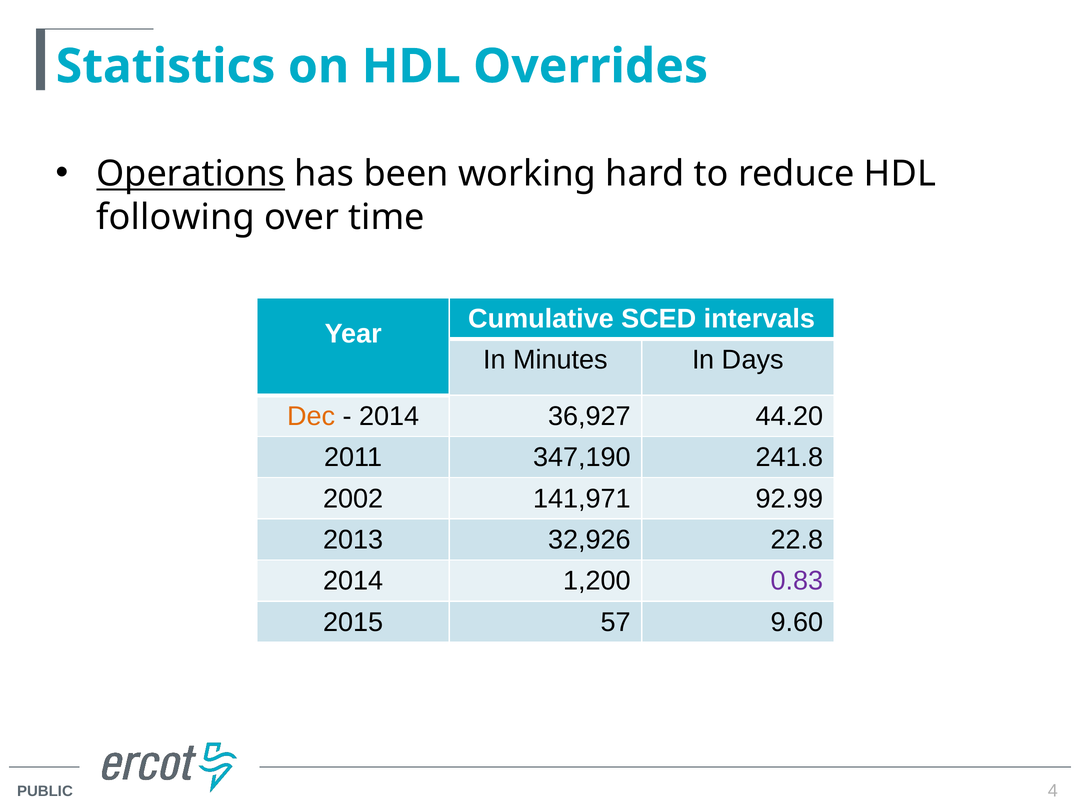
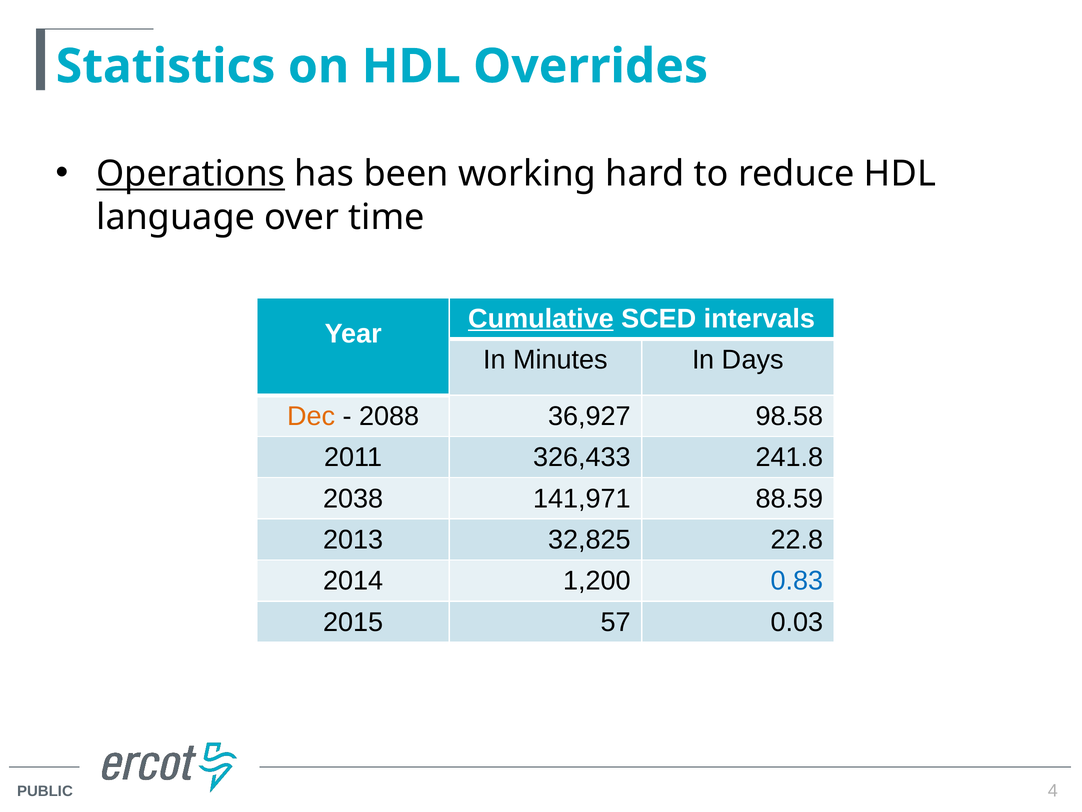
following: following -> language (176, 217)
Cumulative underline: none -> present (541, 319)
2014: 2014 -> 2088 (389, 416)
44.20: 44.20 -> 98.58 (789, 416)
347,190: 347,190 -> 326,433 (582, 457)
2002: 2002 -> 2038 (353, 498)
92.99: 92.99 -> 88.59 (789, 498)
32,926: 32,926 -> 32,825 (590, 539)
0.83 colour: purple -> blue (797, 581)
9.60: 9.60 -> 0.03 (797, 622)
